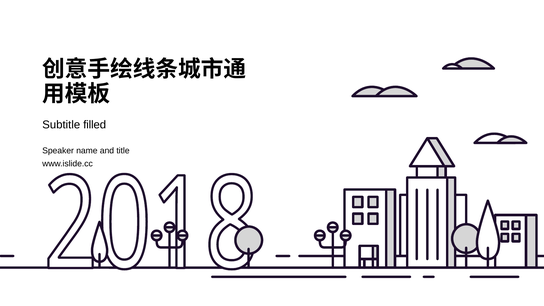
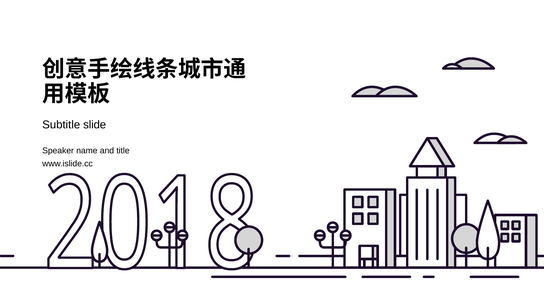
filled: filled -> slide (95, 125)
